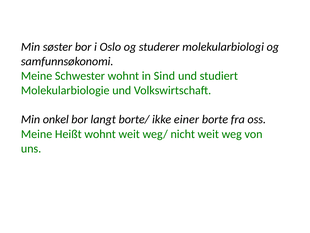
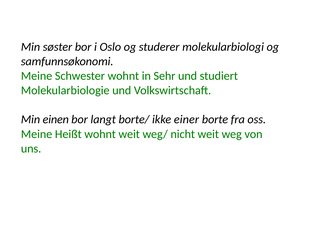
Sind: Sind -> Sehr (164, 76)
onkel: onkel -> einen (56, 119)
